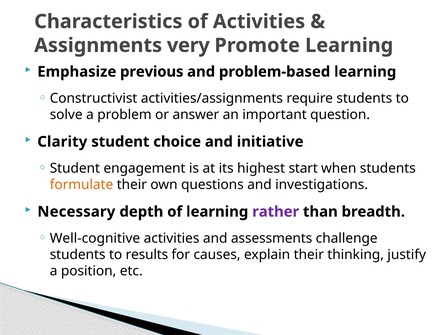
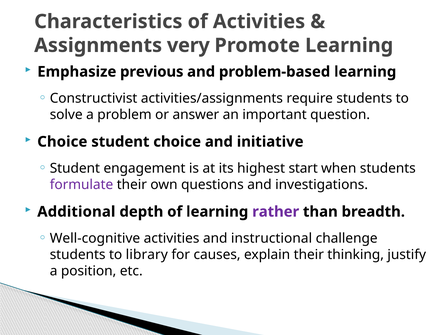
Clarity: Clarity -> Choice (62, 142)
formulate colour: orange -> purple (81, 185)
Necessary: Necessary -> Additional (76, 212)
assessments: assessments -> instructional (272, 238)
results: results -> library (147, 255)
